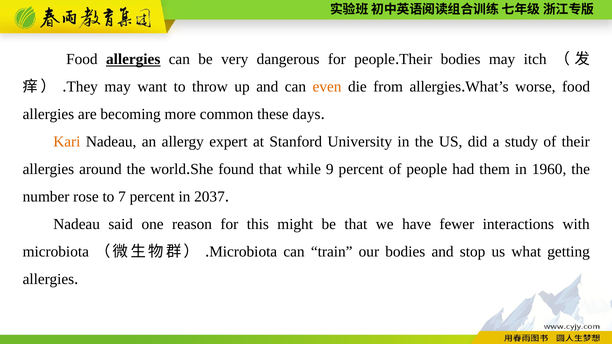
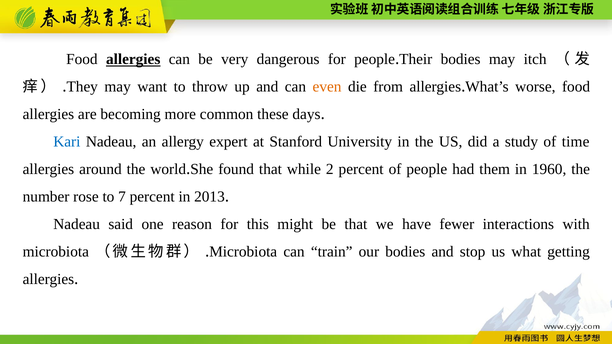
Kari colour: orange -> blue (67, 142)
of their: their -> time (576, 142)
9: 9 -> 2 (330, 169)
2037: 2037 -> 2013 (209, 197)
